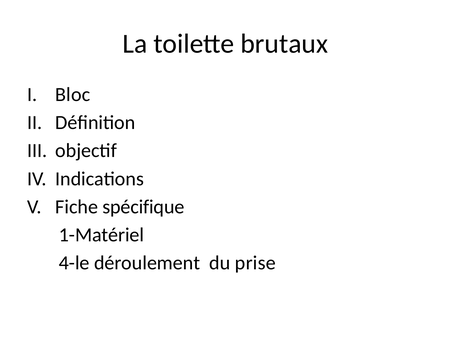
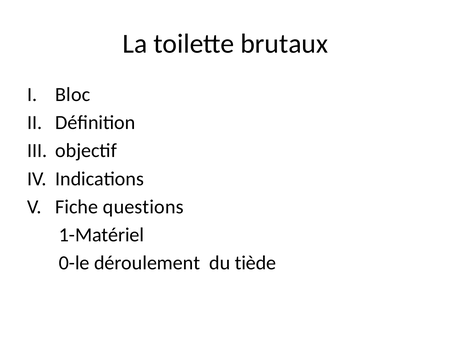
spécifique: spécifique -> questions (143, 207)
4-le: 4-le -> 0-le (74, 263)
prise: prise -> tiède (255, 263)
